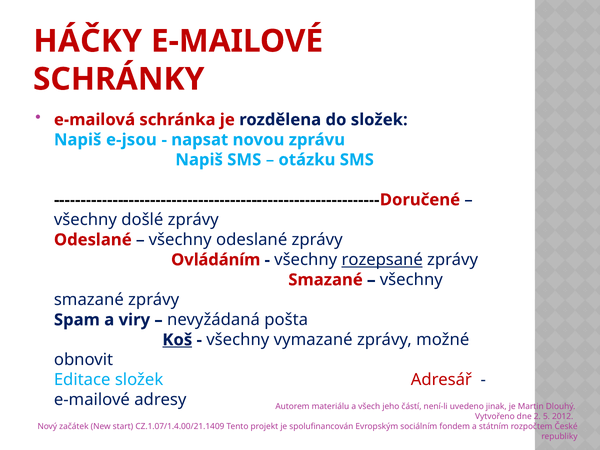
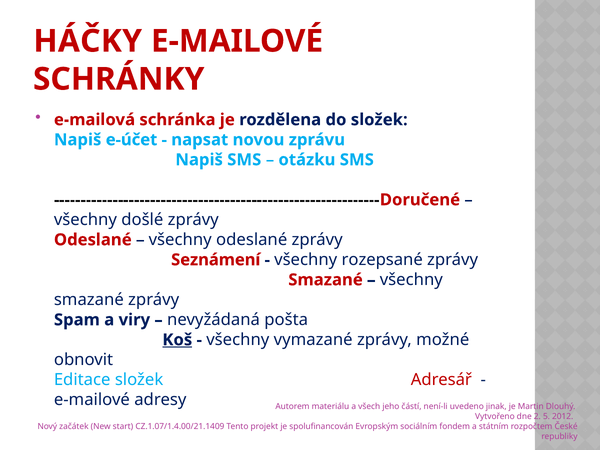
e-jsou: e-jsou -> e-účet (132, 140)
Ovládáním: Ovládáním -> Seznámení (216, 260)
rozepsané underline: present -> none (382, 260)
